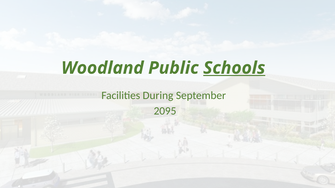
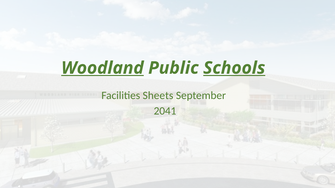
Woodland underline: none -> present (102, 68)
During: During -> Sheets (158, 96)
2095: 2095 -> 2041 (165, 111)
